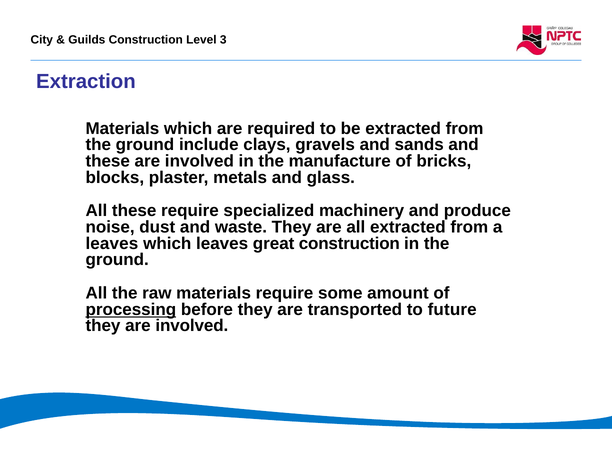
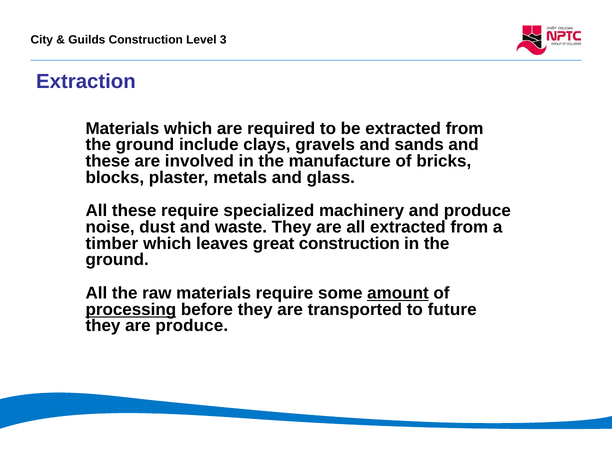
leaves: leaves -> timber (112, 244)
amount underline: none -> present (398, 293)
they are involved: involved -> produce (192, 326)
